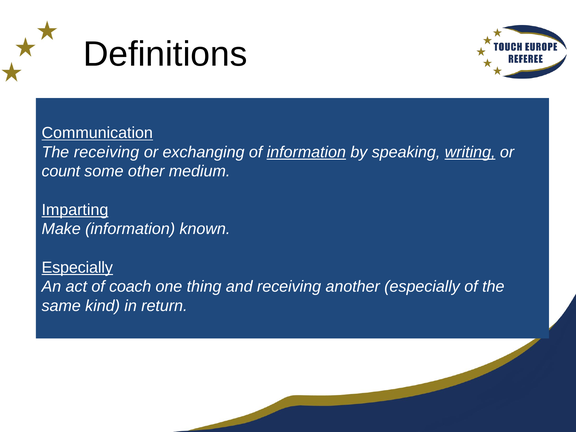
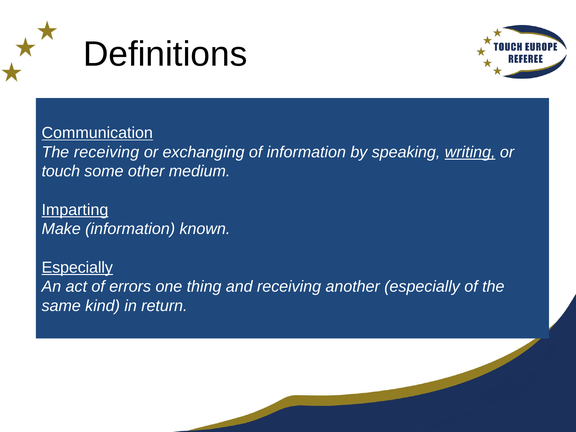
information underline: present -> none (306, 152)
count: count -> touch (61, 171)
coach: coach -> errors (130, 287)
